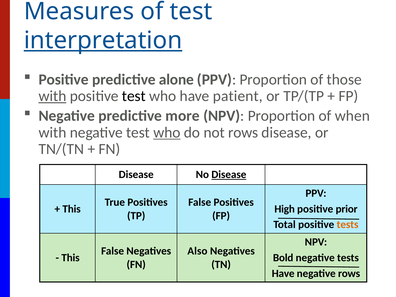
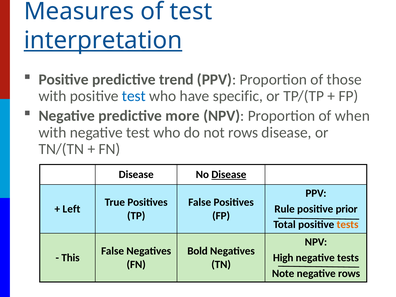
alone: alone -> trend (176, 80)
with underline: present -> none (52, 96)
test colour: black -> blue (134, 96)
patient: patient -> specific (238, 96)
who underline: present -> none (167, 133)
This: This -> Left (71, 209)
High: High -> Rule (285, 209)
Also: Also -> Bold (198, 251)
Bold: Bold -> High (283, 258)
Have: Have -> Note (283, 273)
